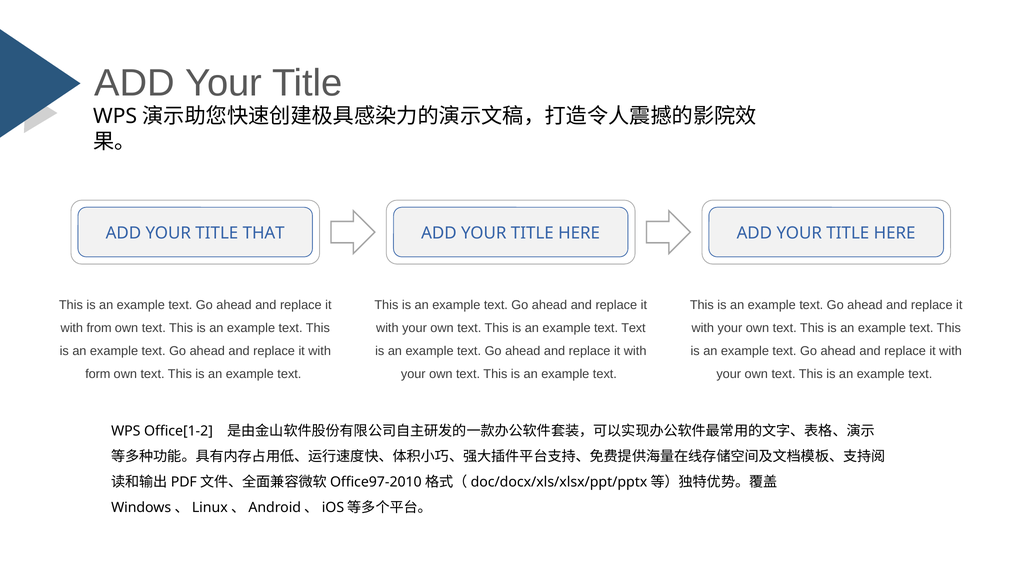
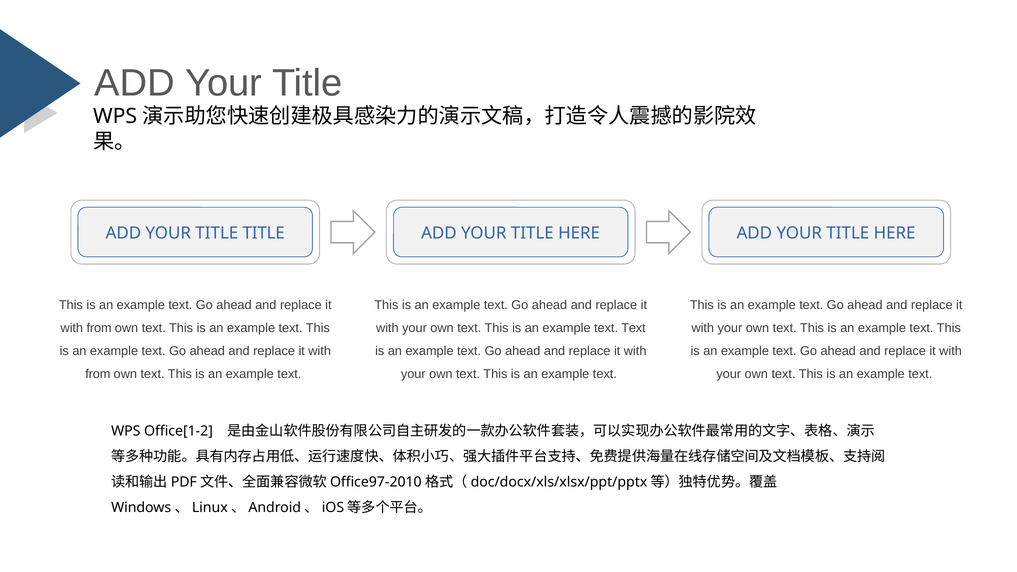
TITLE THAT: THAT -> TITLE (264, 233)
form: form -> from (98, 374)
